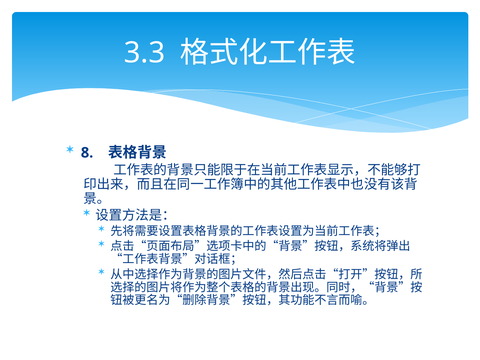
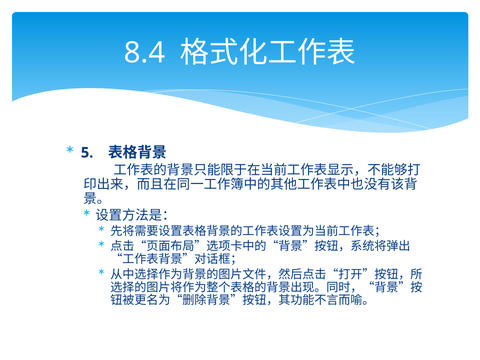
3.3: 3.3 -> 8.4 (145, 53)
8: 8 -> 5 (87, 153)
